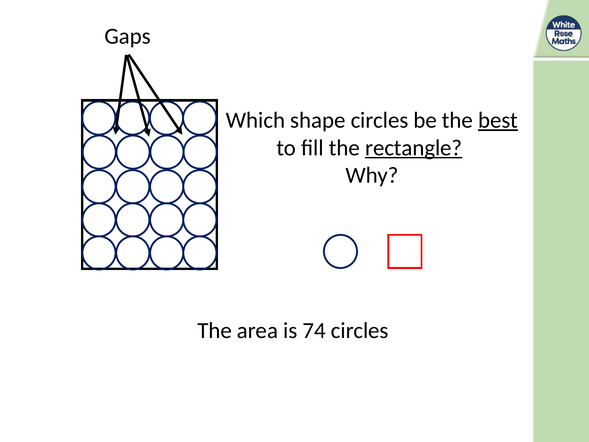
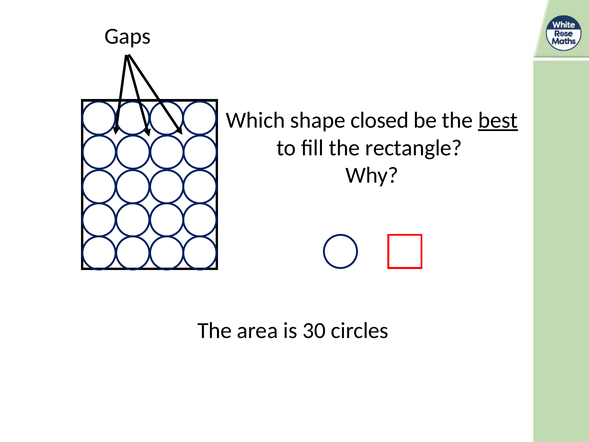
shape circles: circles -> closed (380, 120)
rectangle underline: present -> none (414, 148)
74: 74 -> 30 (314, 330)
